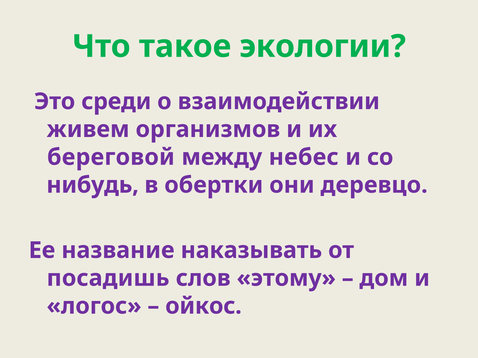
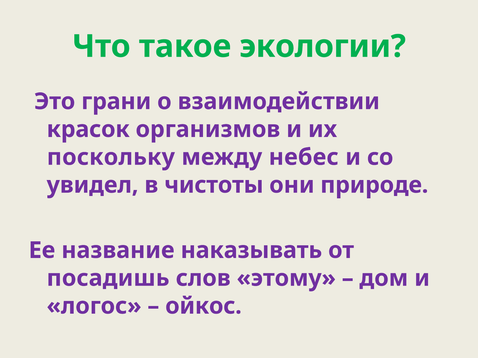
среди: среди -> грани (116, 102)
живем: живем -> красок (88, 130)
береговой: береговой -> поскольку (111, 157)
нибудь: нибудь -> увидел (93, 185)
обертки: обертки -> чистоты (214, 185)
деревцо: деревцо -> природе (374, 185)
